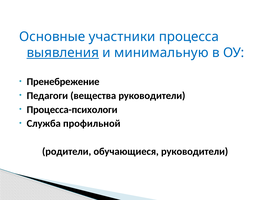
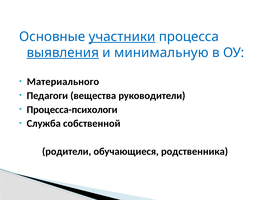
участники underline: none -> present (122, 37)
Пренебрежение: Пренебрежение -> Материального (63, 82)
профильной: профильной -> собственной (92, 124)
обучающиеся руководители: руководители -> родственника (195, 152)
